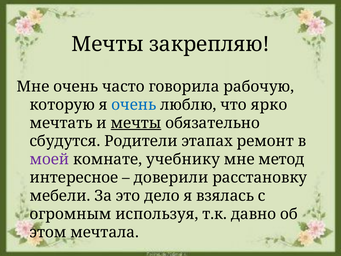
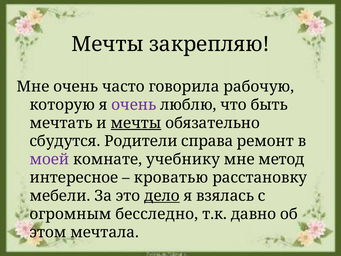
очень colour: blue -> purple (134, 105)
ярко: ярко -> быть (269, 105)
этапах: этапах -> справа (207, 141)
доверили: доверили -> кроватью (171, 177)
дело underline: none -> present (162, 196)
используя: используя -> бесследно (157, 214)
